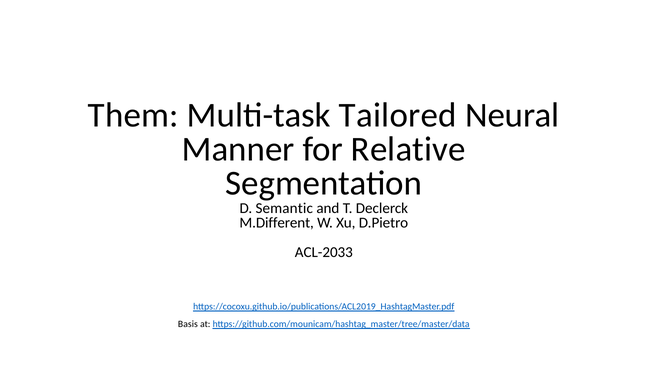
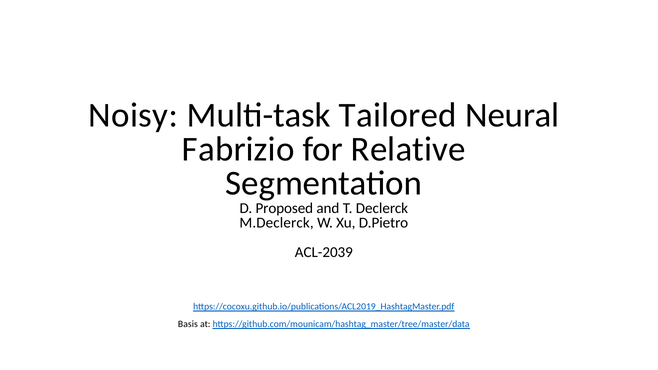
Them: Them -> Noisy (133, 115)
Manner: Manner -> Fabrizio (238, 149)
Semantic: Semantic -> Proposed (284, 208)
M.Different: M.Different -> M.Declerck (277, 223)
ACL-2033: ACL-2033 -> ACL-2039 (324, 252)
